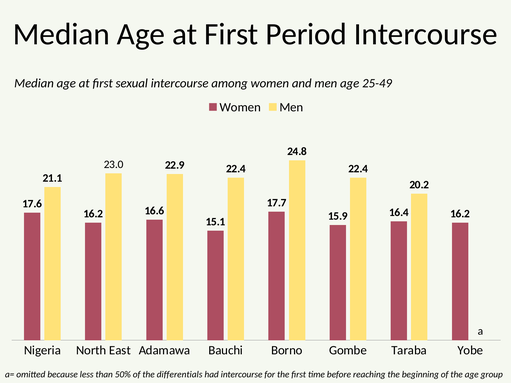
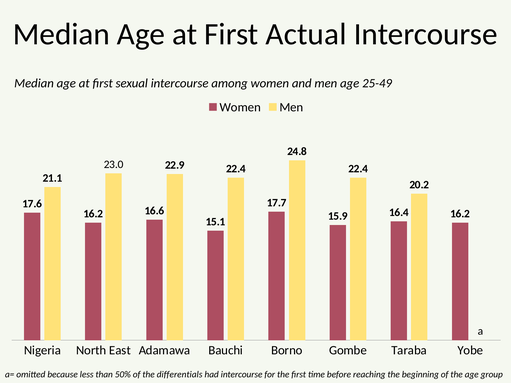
Period: Period -> Actual (306, 34)
